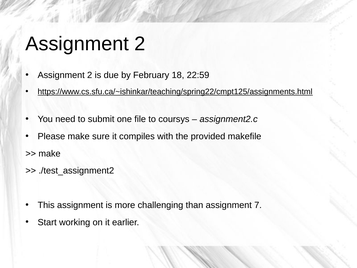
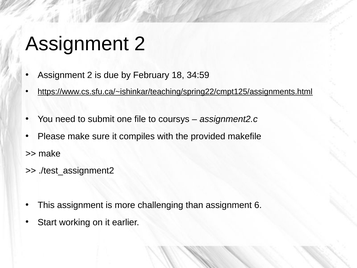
22:59: 22:59 -> 34:59 (198, 75)
7: 7 -> 6 (258, 205)
